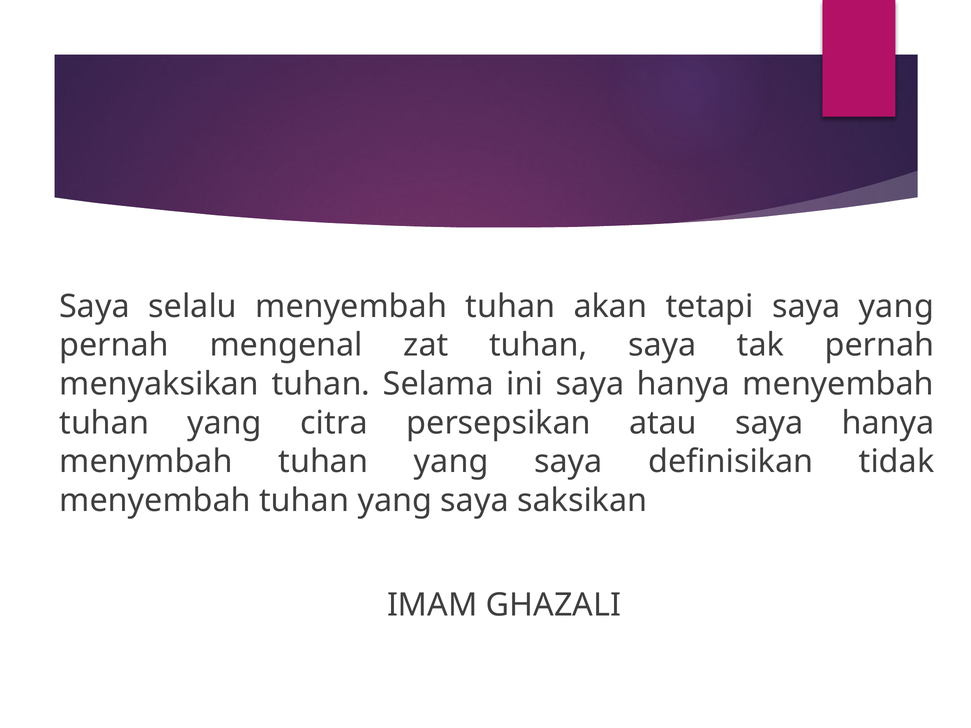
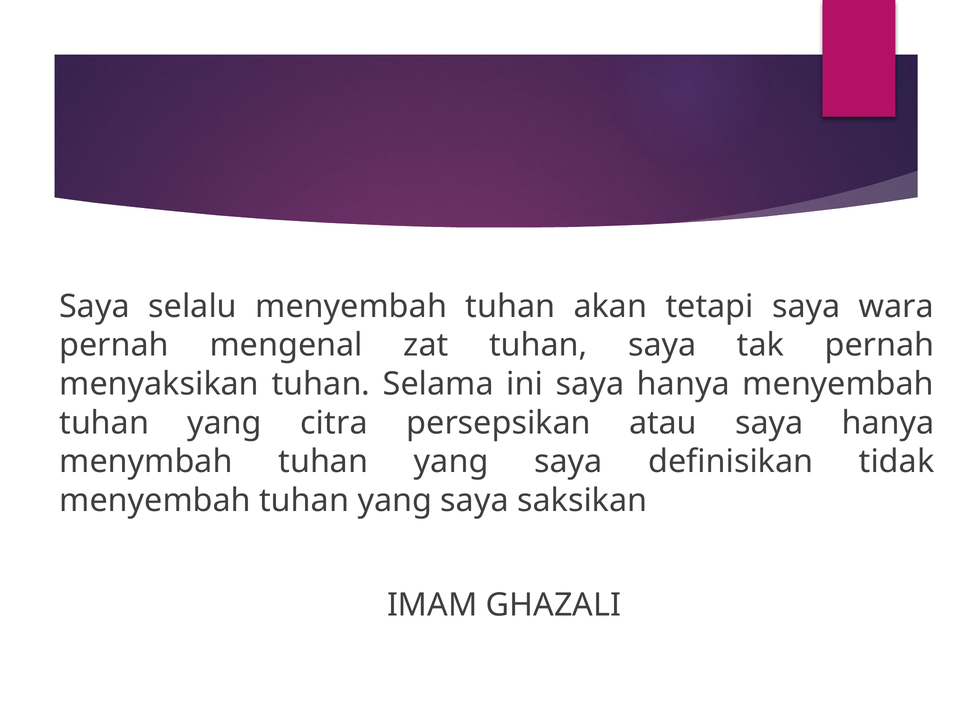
saya yang: yang -> wara (896, 307)
